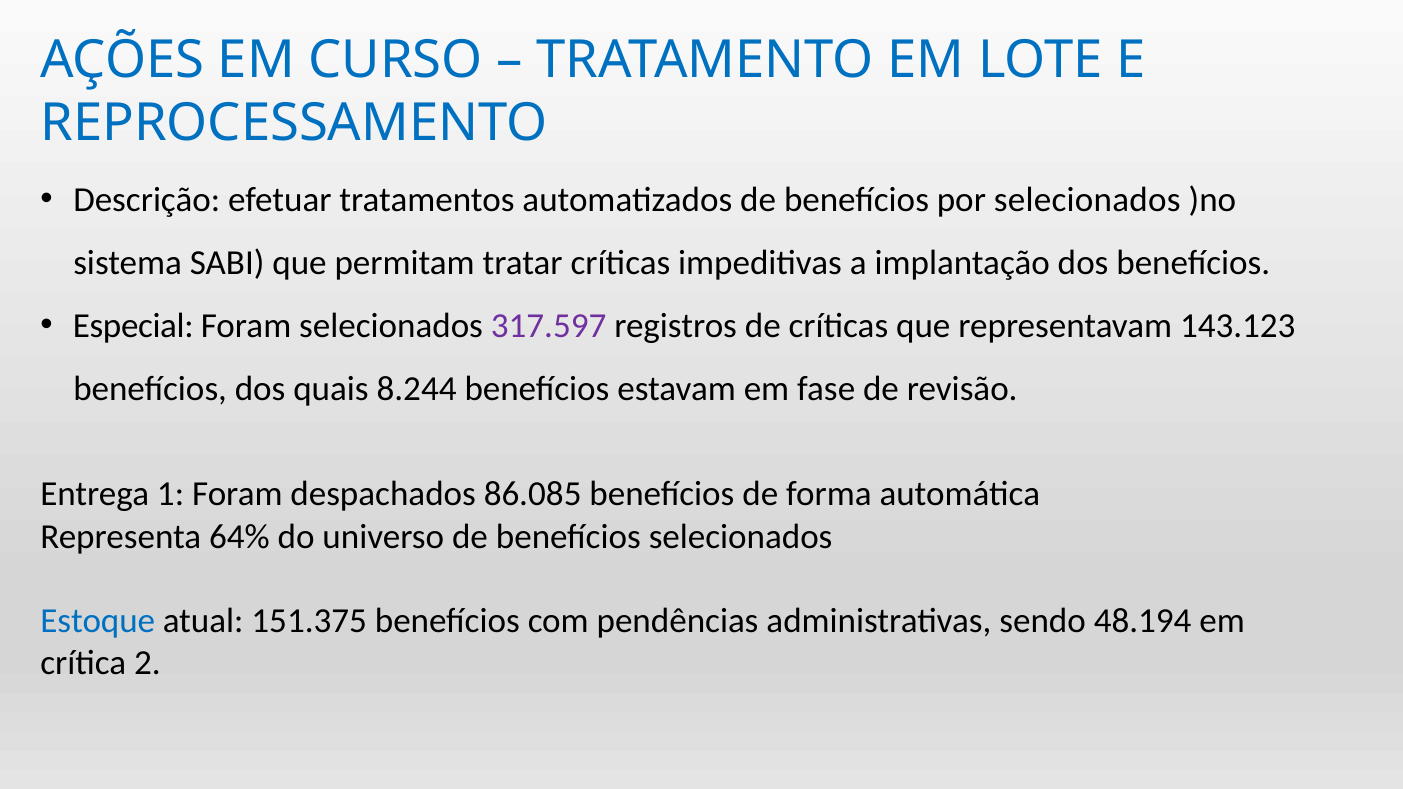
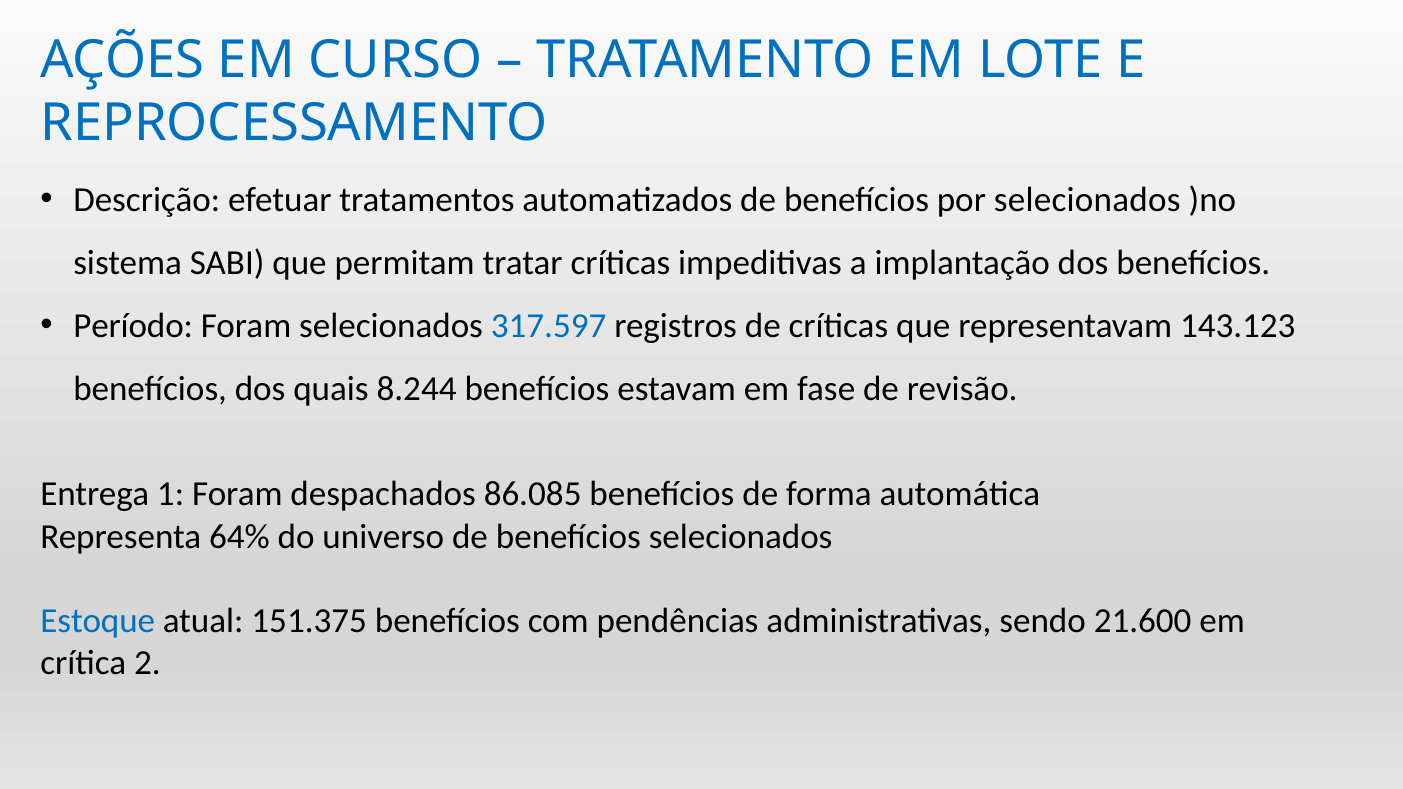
Especial: Especial -> Período (133, 326)
317.597 colour: purple -> blue (549, 326)
48.194: 48.194 -> 21.600 (1143, 621)
